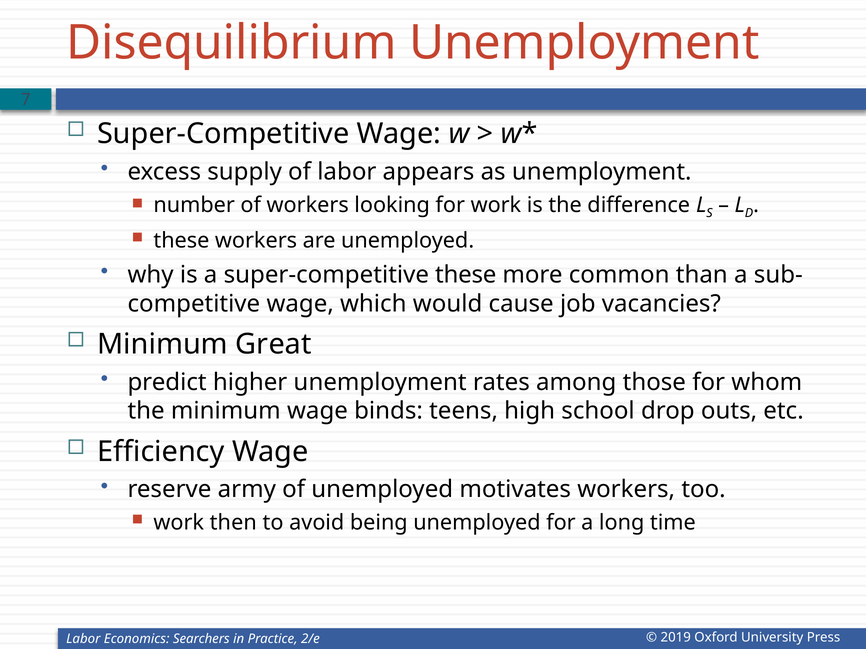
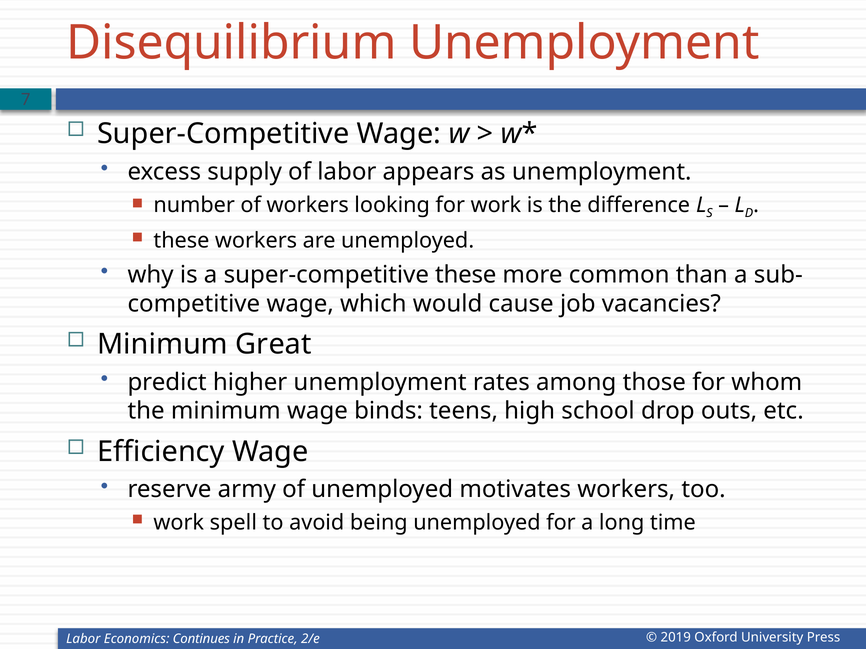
then: then -> spell (233, 523)
Searchers: Searchers -> Continues (201, 639)
